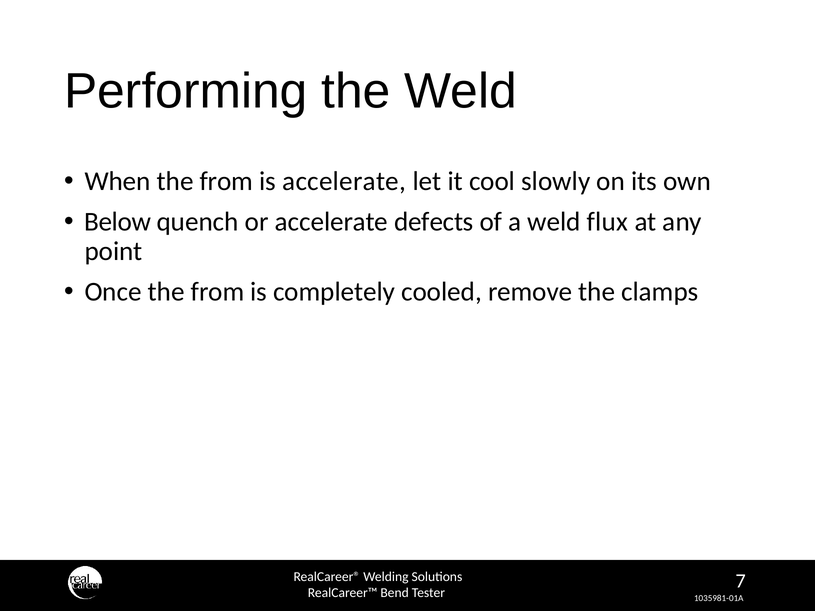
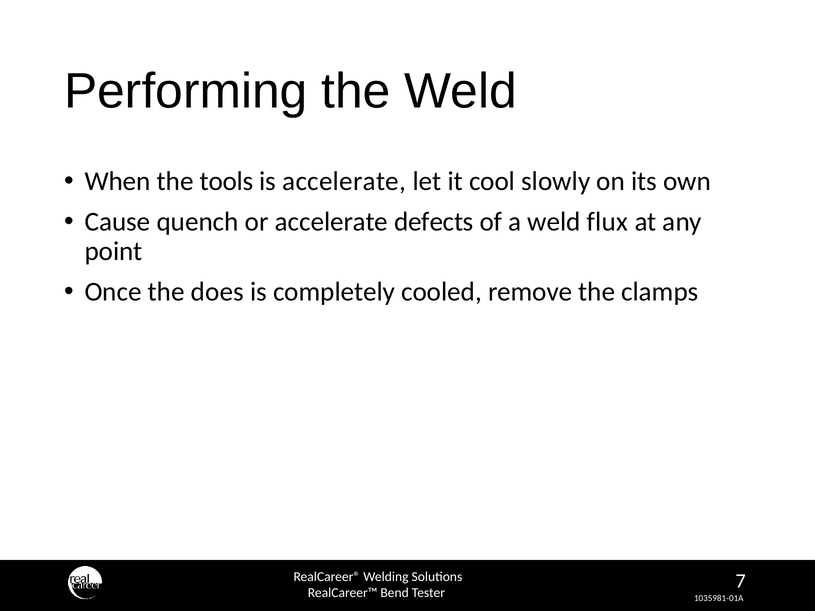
When the from: from -> tools (227, 181)
Below: Below -> Cause (117, 222)
Once the from: from -> does (217, 292)
